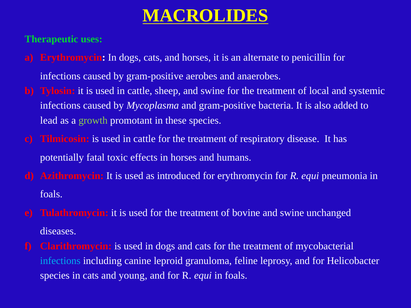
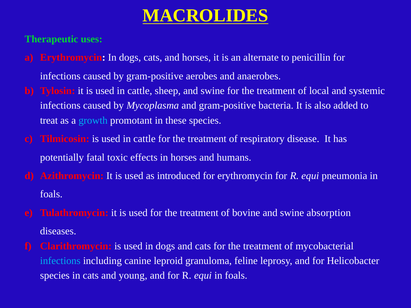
lead: lead -> treat (49, 120)
growth colour: light green -> light blue (93, 120)
unchanged: unchanged -> absorption (329, 213)
